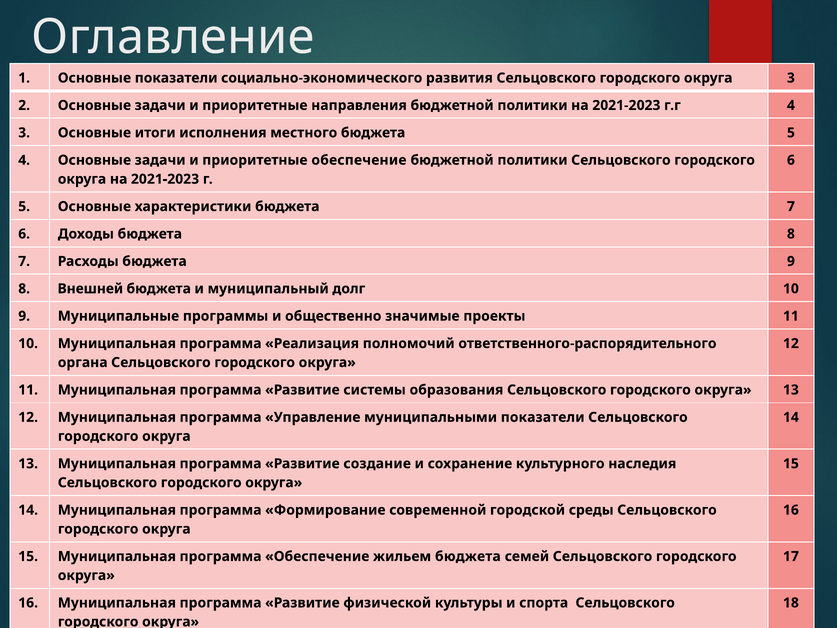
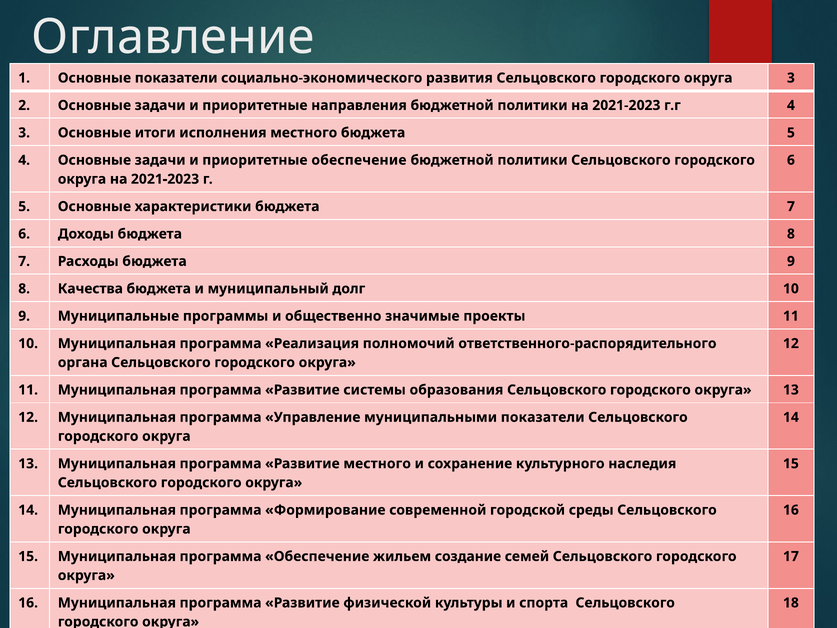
Внешней: Внешней -> Качества (90, 289)
Развитие создание: создание -> местного (377, 463)
жильем бюджета: бюджета -> создание (468, 556)
